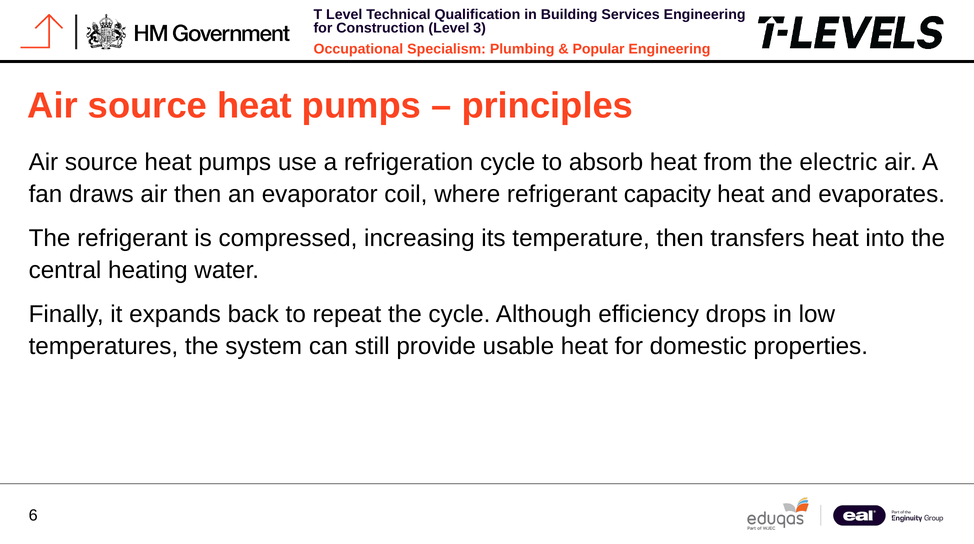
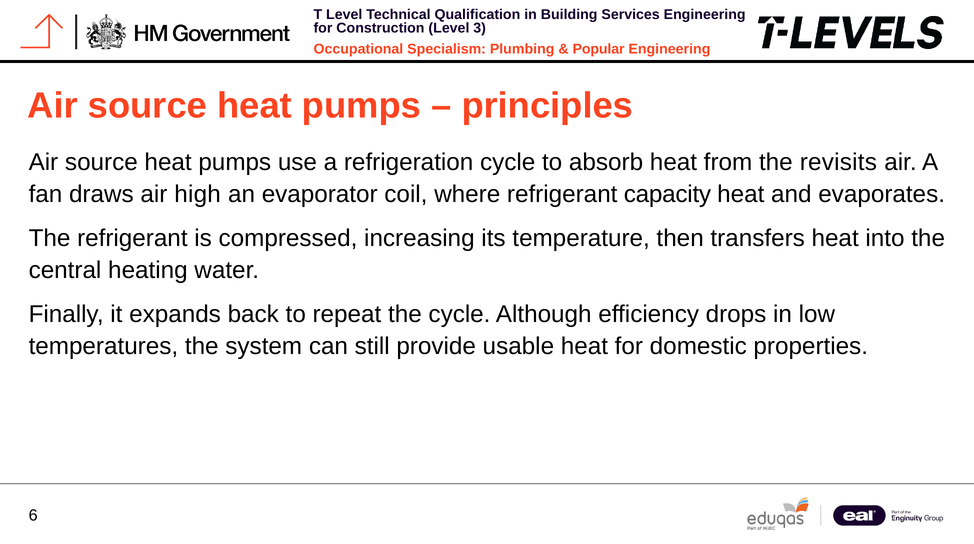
electric: electric -> revisits (838, 162)
air then: then -> high (198, 194)
